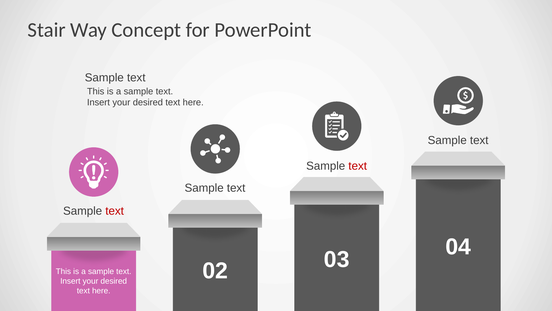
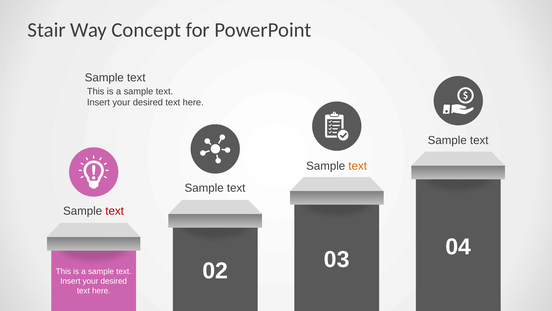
text colour: red -> orange (358, 166)
